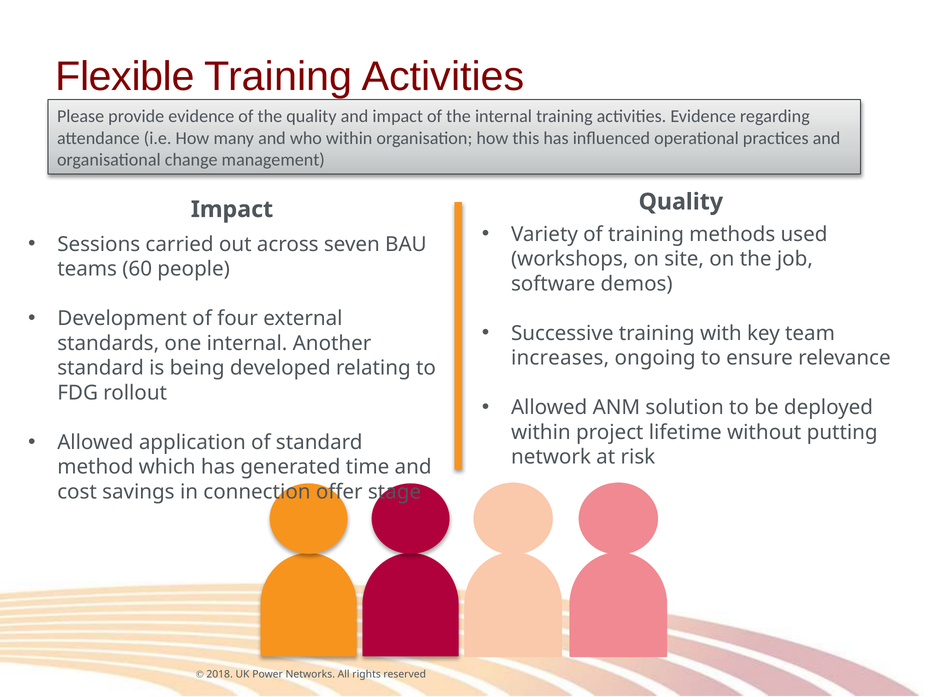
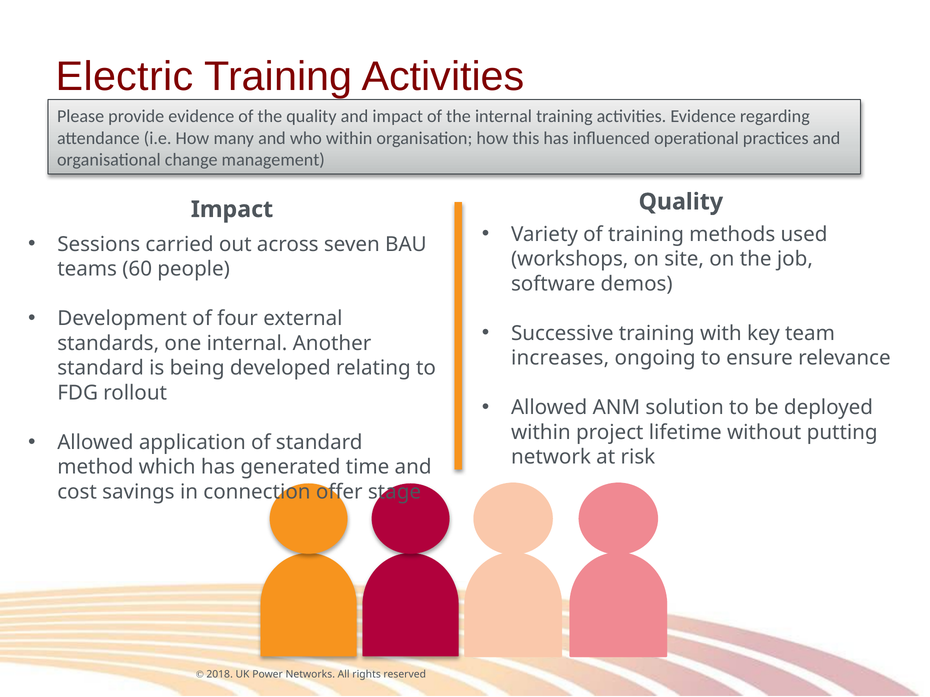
Flexible: Flexible -> Electric (125, 77)
